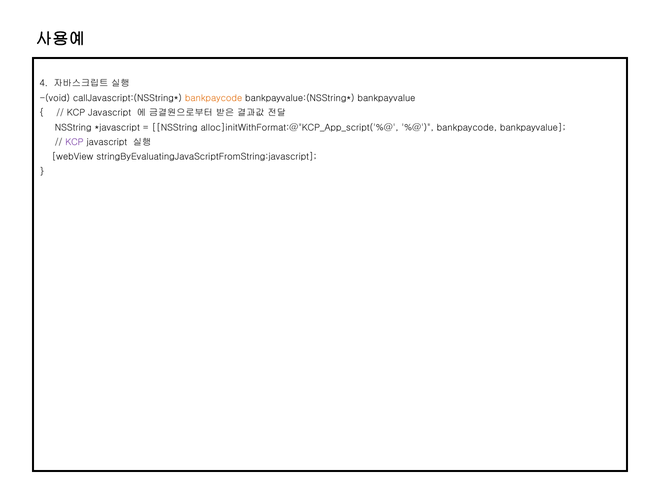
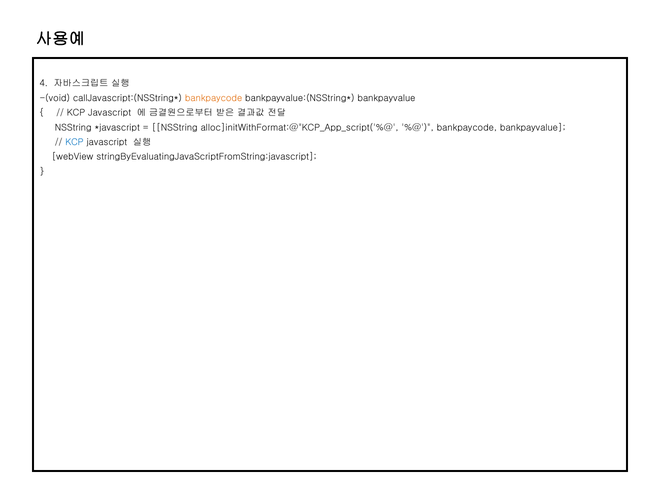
KCP colour: purple -> blue (74, 142)
